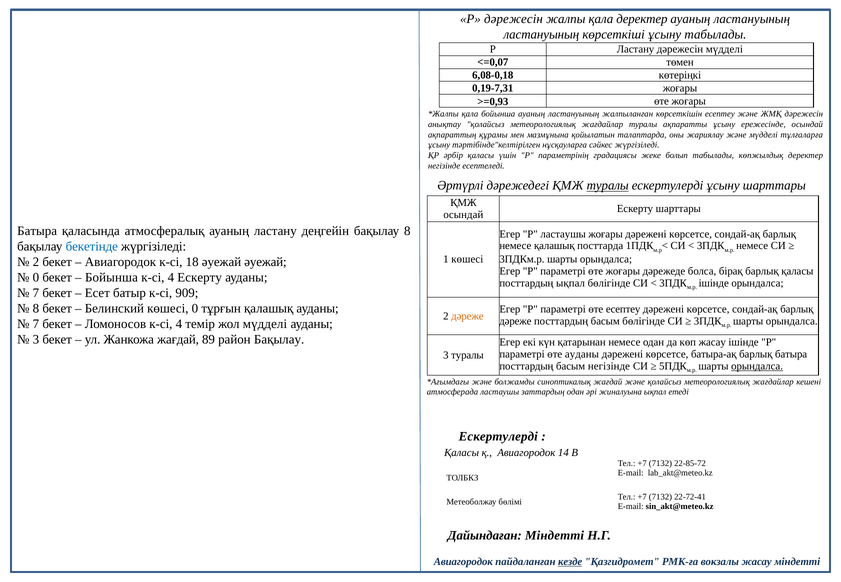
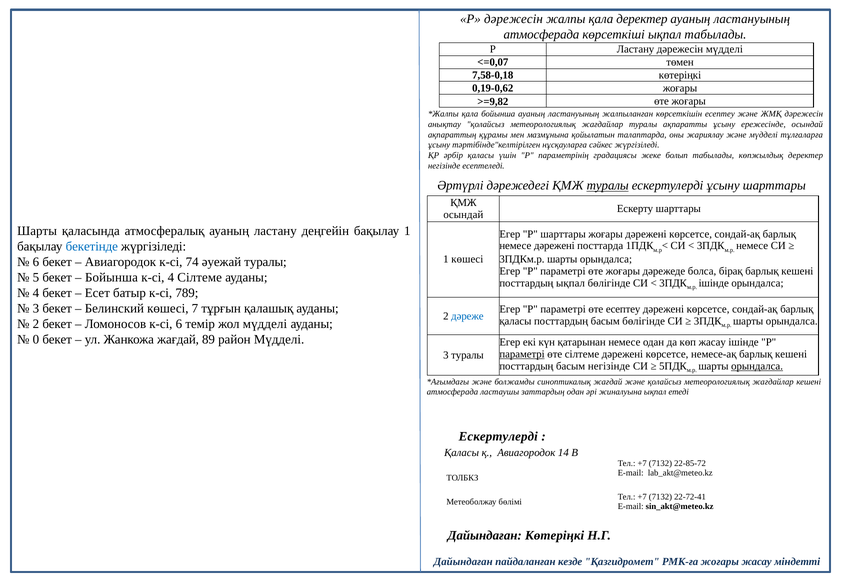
ластануының: ластануының -> атмосферада (541, 35)
көрсеткіші ұсыну: ұсыну -> ықпал (665, 35)
6,08-0,18: 6,08-0,18 -> 7,58-0,18 (493, 75)
0,19-7,31: 0,19-7,31 -> 0,19-0,62 (493, 88)
>=0,93: >=0,93 -> >=9,82 (493, 102)
Батыра: Батыра -> Шарты (37, 231)
бақылау 8: 8 -> 1 (407, 231)
Р ластаушы: ластаушы -> шарттары (563, 234)
немесе қалашық: қалашық -> дәрежені (554, 246)
2: 2 -> 6 (36, 262)
18: 18 -> 74 (192, 262)
әуежай әуежай: әуежай -> туралы (266, 262)
бірақ барлық қаласы: қаласы -> кешені (797, 271)
0: 0 -> 5 (36, 278)
4 Ескерту: Ескерту -> Сілтеме (200, 278)
7: 7 -> 4 (36, 293)
909: 909 -> 789 (187, 293)
8: 8 -> 3 (36, 309)
көшесі 0: 0 -> 7 (195, 309)
дәреже colour: orange -> blue (467, 316)
дәреже: дәреже -> қаласы (515, 321)
7: 7 -> 2 (36, 324)
Ломоносов к-сі 4: 4 -> 6 (179, 324)
3: 3 -> 0 (36, 340)
район Бақылау: Бақылау -> Мүдделі (279, 340)
параметрі underline: none -> present (522, 354)
өте ауданы: ауданы -> сілтеме (582, 354)
батыра-ақ: батыра-ақ -> немесе-ақ (714, 354)
батыра: батыра -> кешені (791, 354)
Дайындаған Міндетті: Міндетті -> Көтеріңкі (555, 536)
Авиагородок: Авиагородок -> Дайындаған (463, 562)
кезде underline: present -> none (570, 562)
РМК-ға вокзалы: вокзалы -> жоғары (720, 562)
